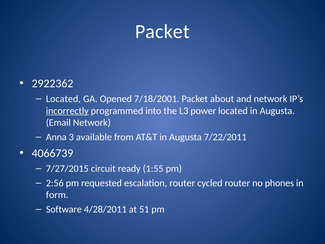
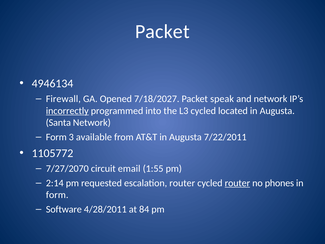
2922362: 2922362 -> 4946134 (52, 83)
Located: Located -> Firewall (63, 99)
7/18/2001: 7/18/2001 -> 7/18/2027 (157, 99)
about: about -> speak (222, 99)
L3 power: power -> cycled (203, 111)
Email: Email -> Santa (58, 123)
Anna: Anna -> Form (56, 137)
4066739: 4066739 -> 1105772 (52, 153)
7/27/2015: 7/27/2015 -> 7/27/2070 (67, 168)
ready: ready -> email (129, 168)
2:56: 2:56 -> 2:14 (55, 183)
router underline: none -> present (237, 183)
51: 51 -> 84 (144, 209)
